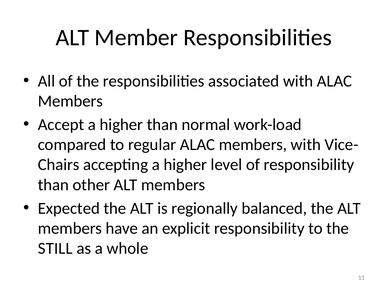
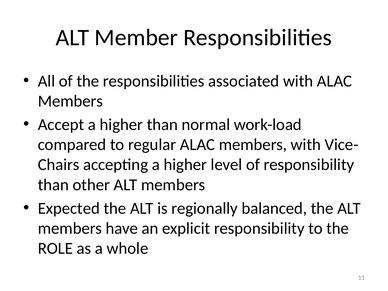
STILL: STILL -> ROLE (55, 248)
